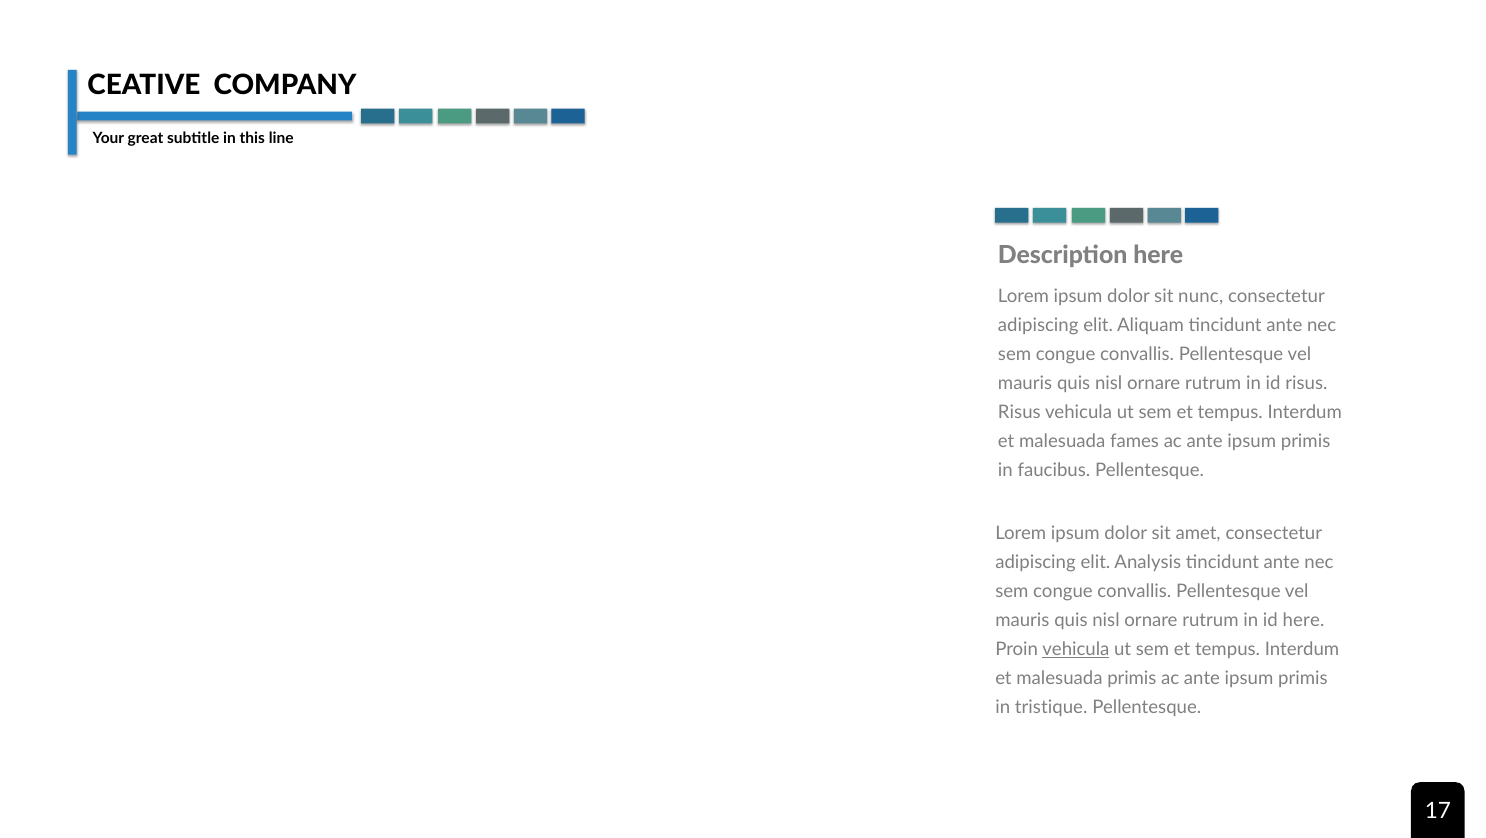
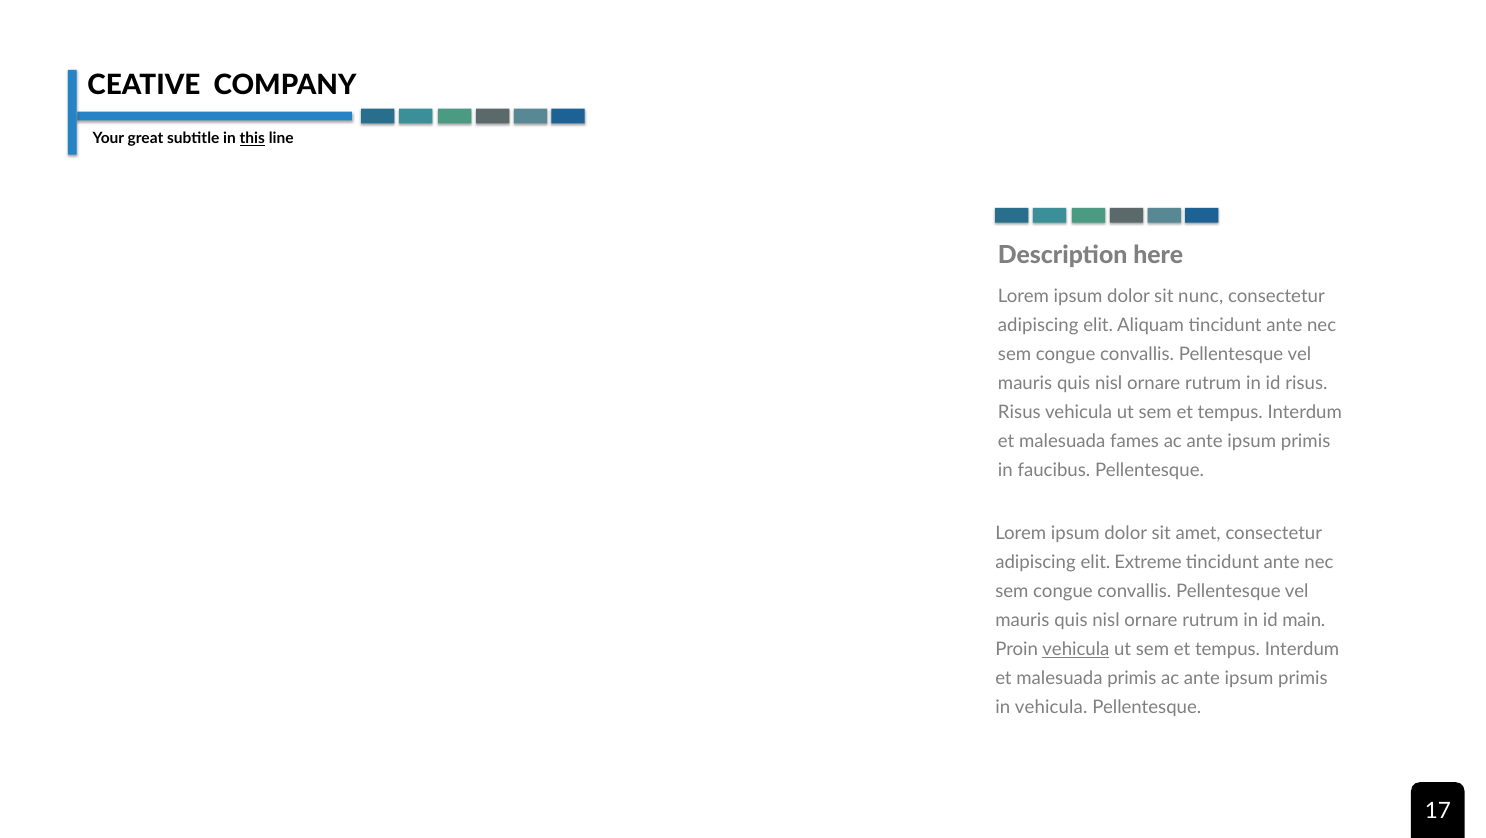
this underline: none -> present (252, 139)
Analysis: Analysis -> Extreme (1148, 563)
id here: here -> main (1304, 621)
in tristique: tristique -> vehicula (1051, 708)
